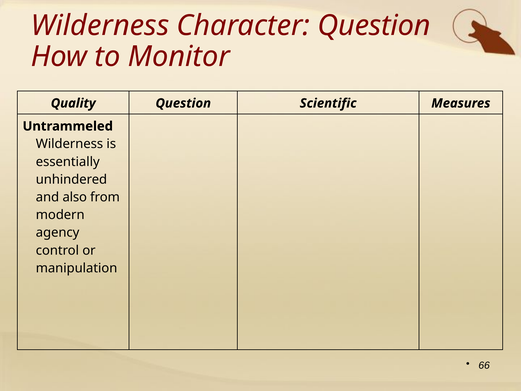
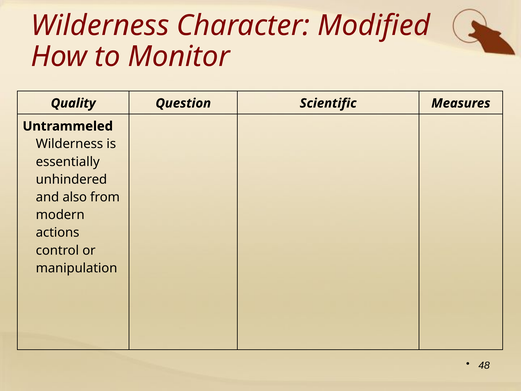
Character Question: Question -> Modified (374, 25)
agency: agency -> actions (58, 232)
66: 66 -> 48 (484, 365)
